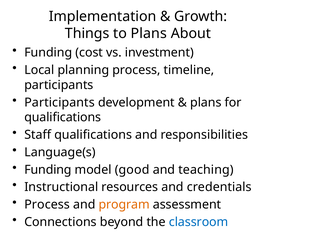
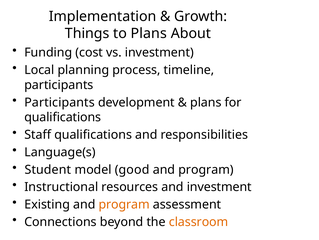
Funding: Funding -> Student (48, 169)
teaching: teaching -> program (206, 169)
and credentials: credentials -> investment (219, 187)
Process: Process -> Existing (47, 204)
classroom colour: blue -> orange (199, 221)
